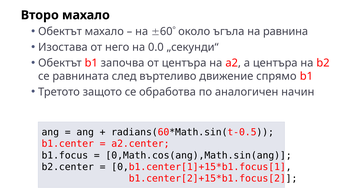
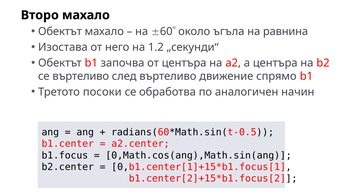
0.0: 0.0 -> 1.2 (156, 47)
се равнината: равнината -> въртеливо (81, 76)
защото: защото -> посоки (102, 92)
